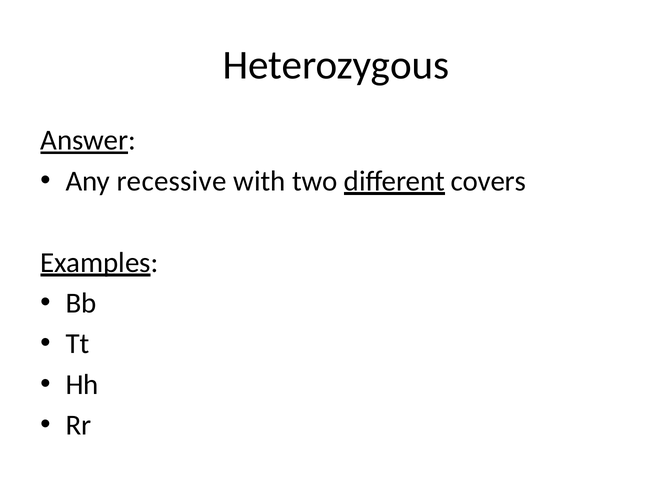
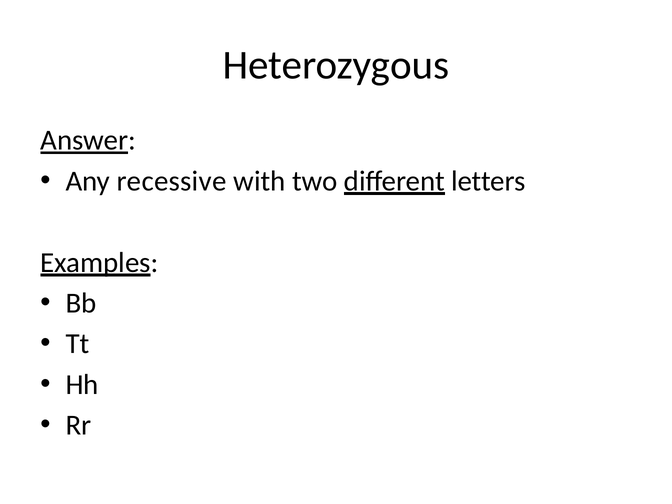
covers: covers -> letters (488, 181)
